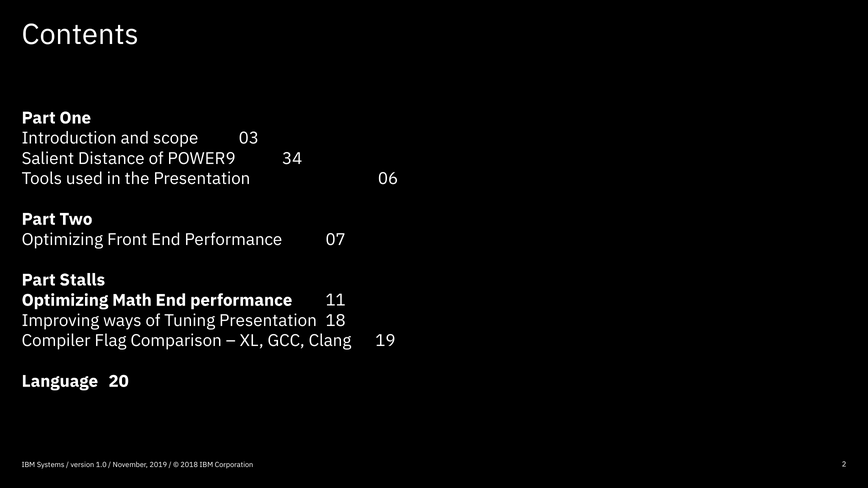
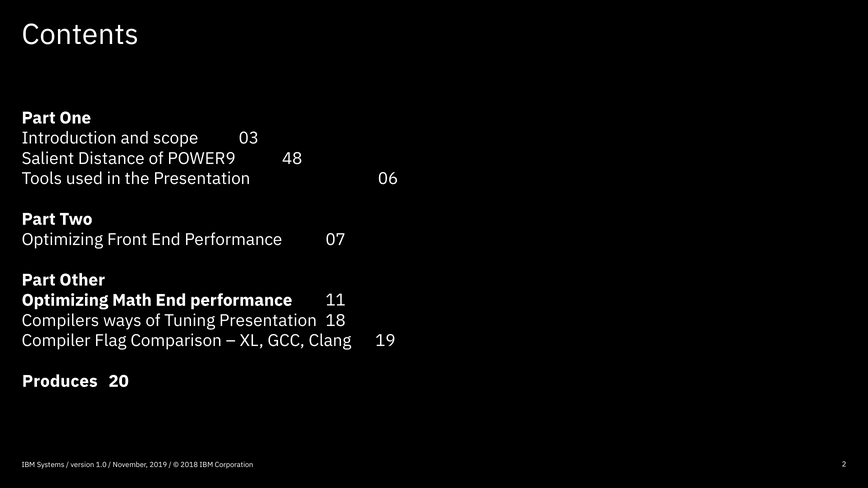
34: 34 -> 48 (292, 159)
Stalls: Stalls -> Other (82, 280)
Improving: Improving -> Compilers (60, 321)
Language: Language -> Produces (60, 381)
